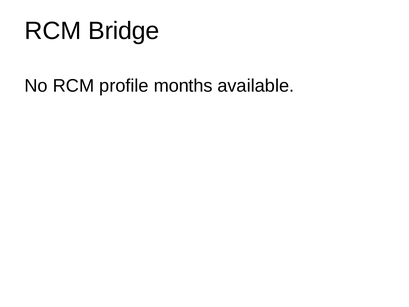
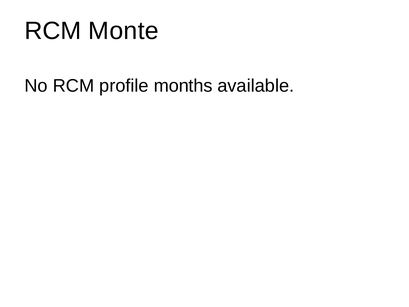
Bridge: Bridge -> Monte (124, 31)
